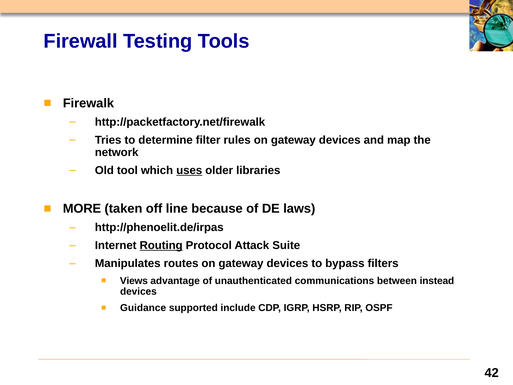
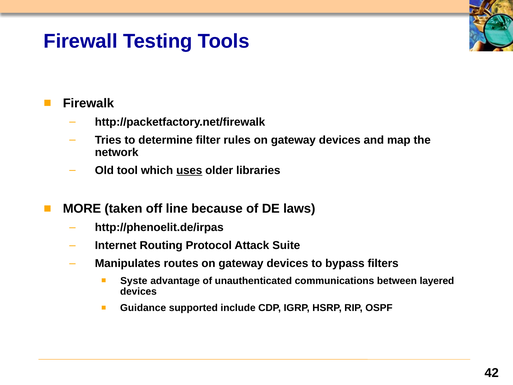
Routing underline: present -> none (161, 245)
Views: Views -> Syste (134, 281)
instead: instead -> layered (437, 281)
